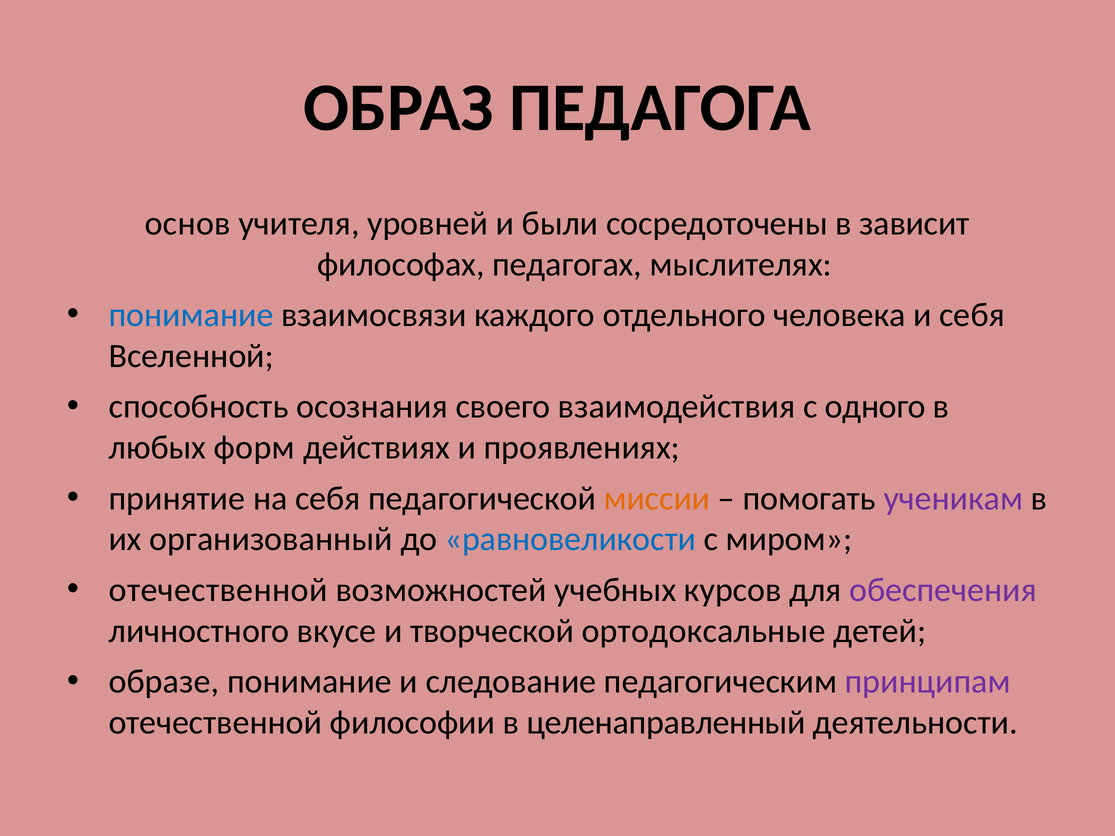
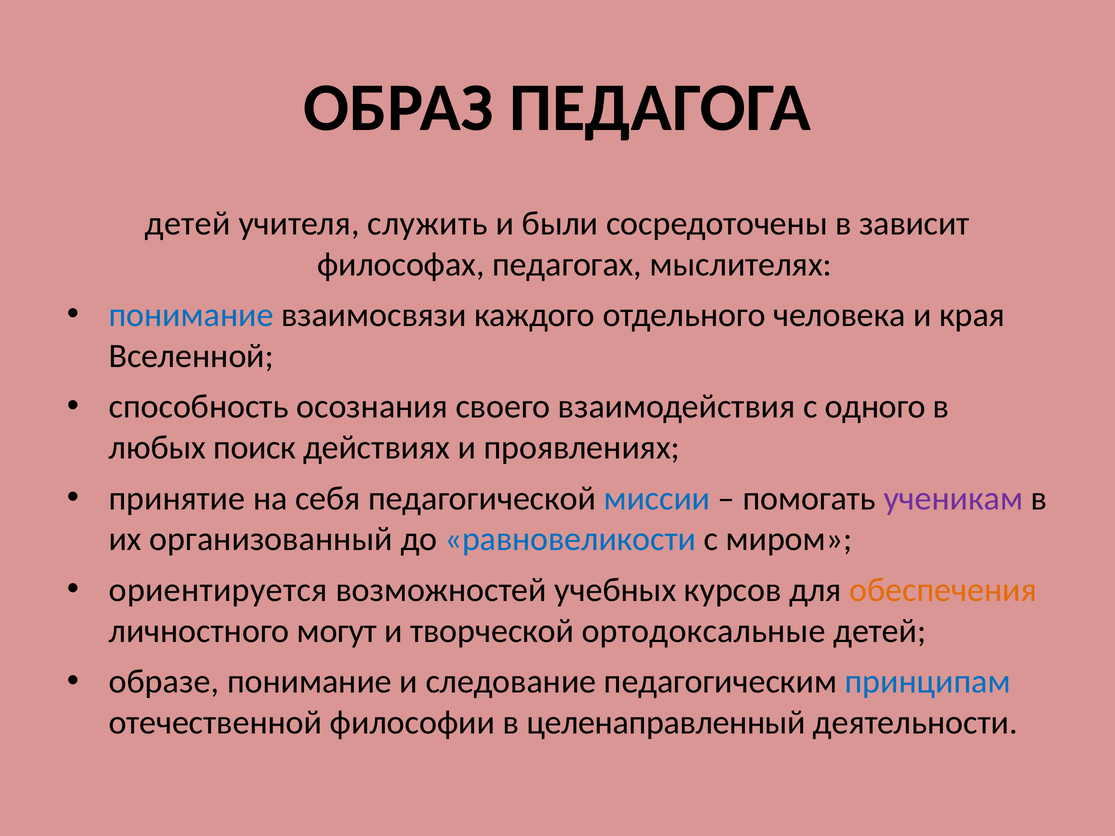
основ: основ -> детей (188, 224)
уровней: уровней -> служить (428, 224)
и себя: себя -> края (972, 315)
форм: форм -> поиск (255, 448)
миссии colour: orange -> blue (657, 498)
отечественной: отечественной -> ориентируется (218, 590)
обеспечения colour: purple -> orange (943, 590)
вкусе: вкусе -> могут (337, 631)
принципам colour: purple -> blue (928, 682)
